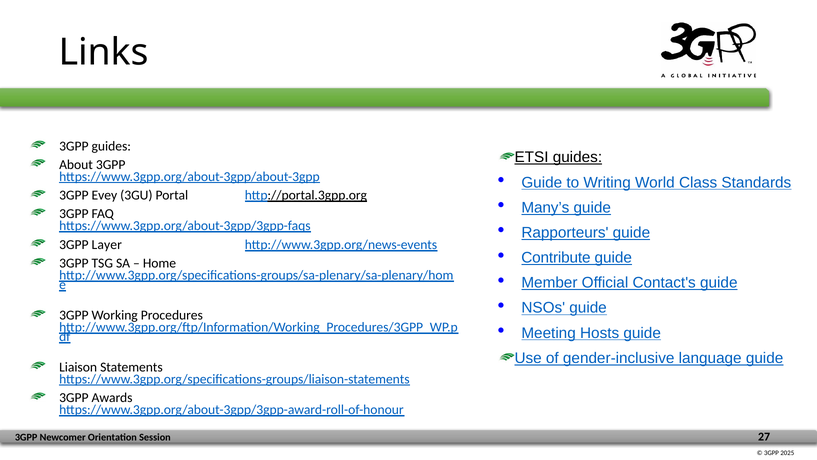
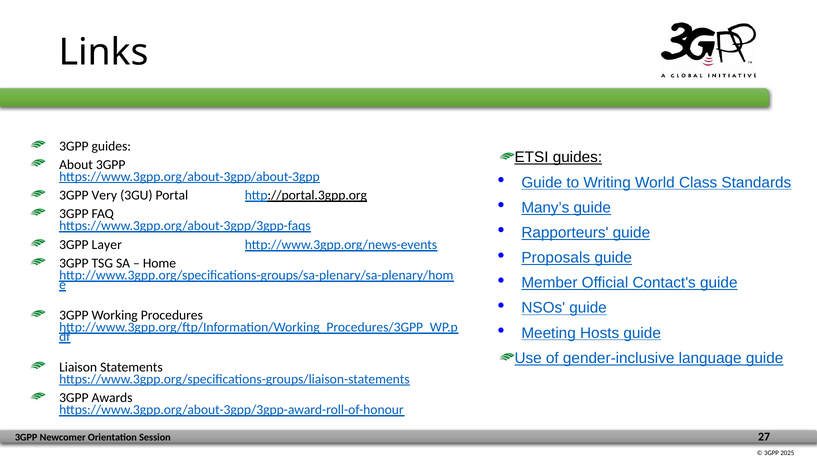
Evey: Evey -> Very (104, 195)
Contribute: Contribute -> Proposals (556, 257)
